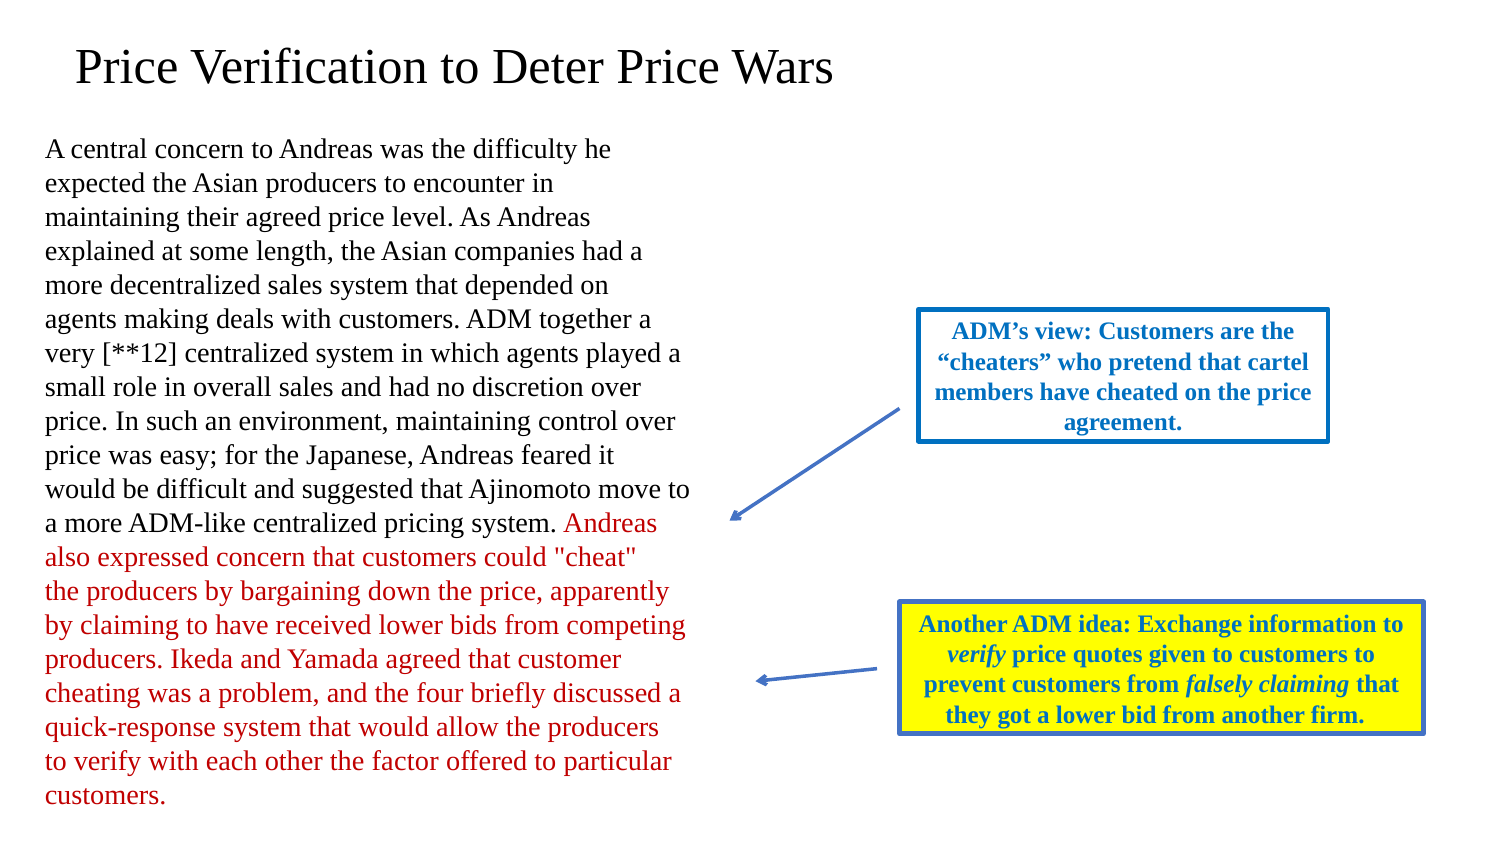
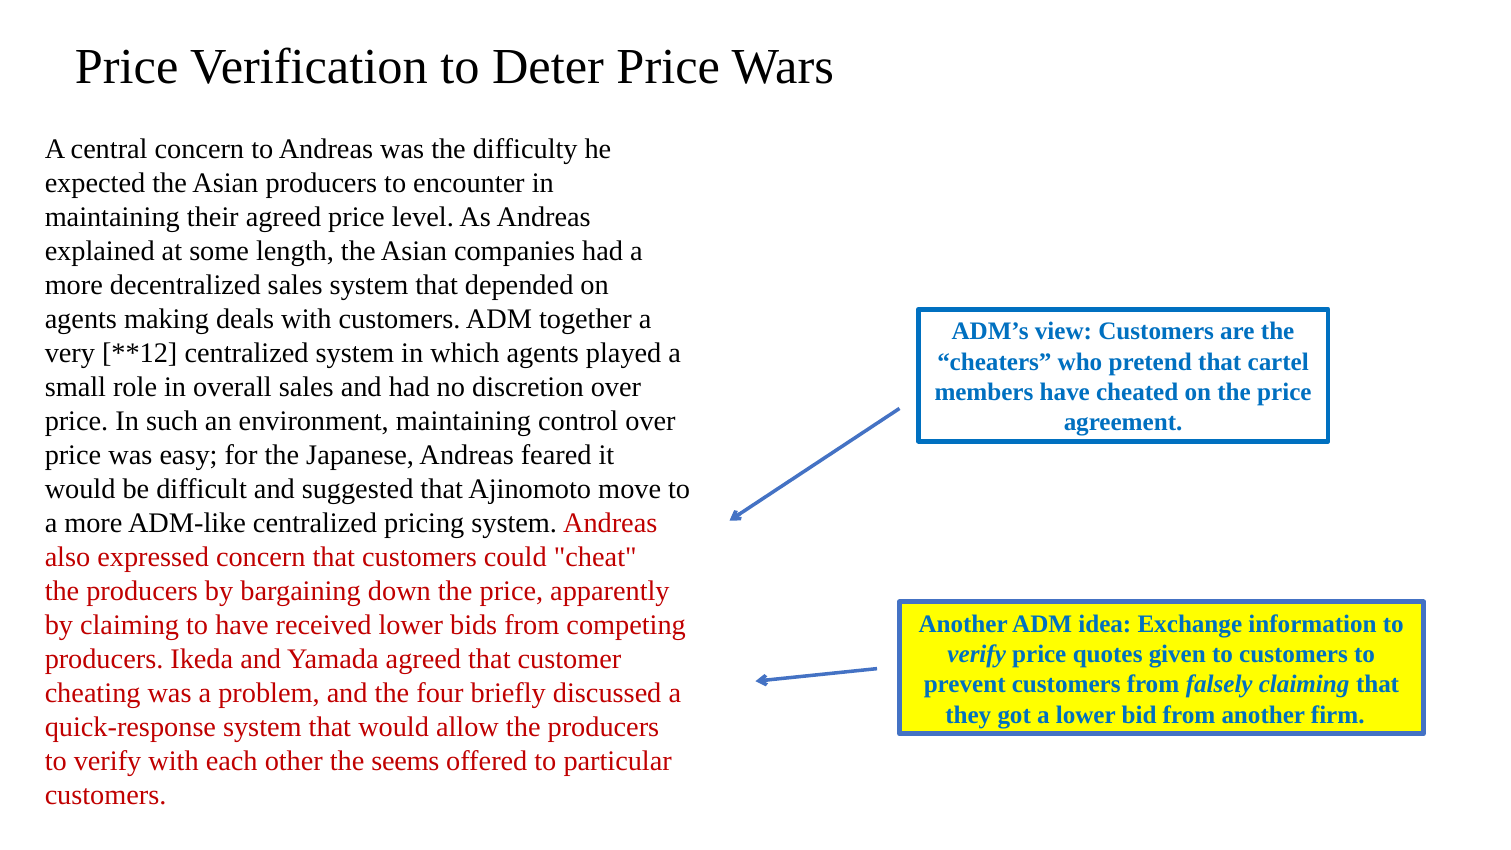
factor: factor -> seems (405, 761)
